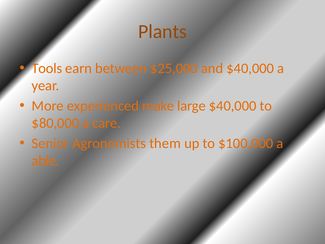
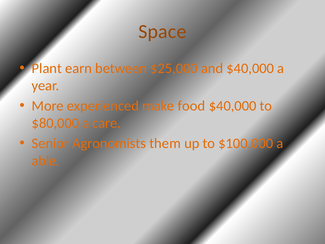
Plants: Plants -> Space (162, 31)
Tools: Tools -> Plant (47, 68)
large: large -> food (191, 106)
